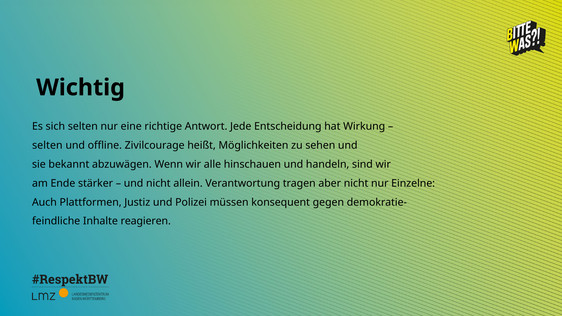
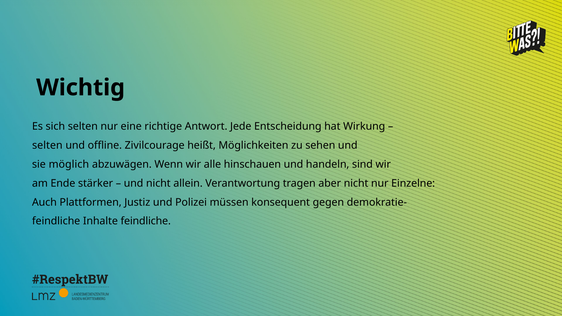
bekannt: bekannt -> möglich (69, 164)
Inhalte reagieren: reagieren -> feindliche (146, 221)
